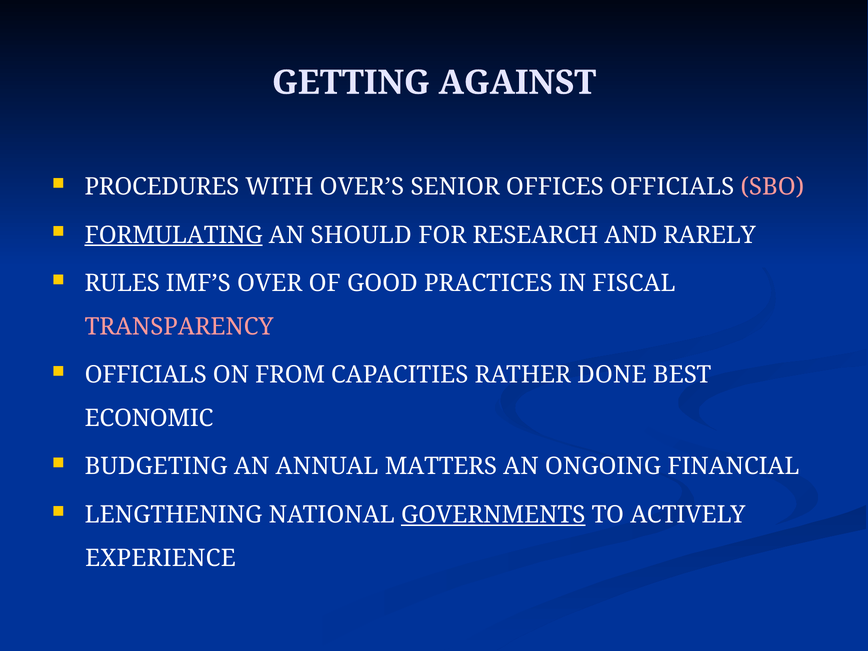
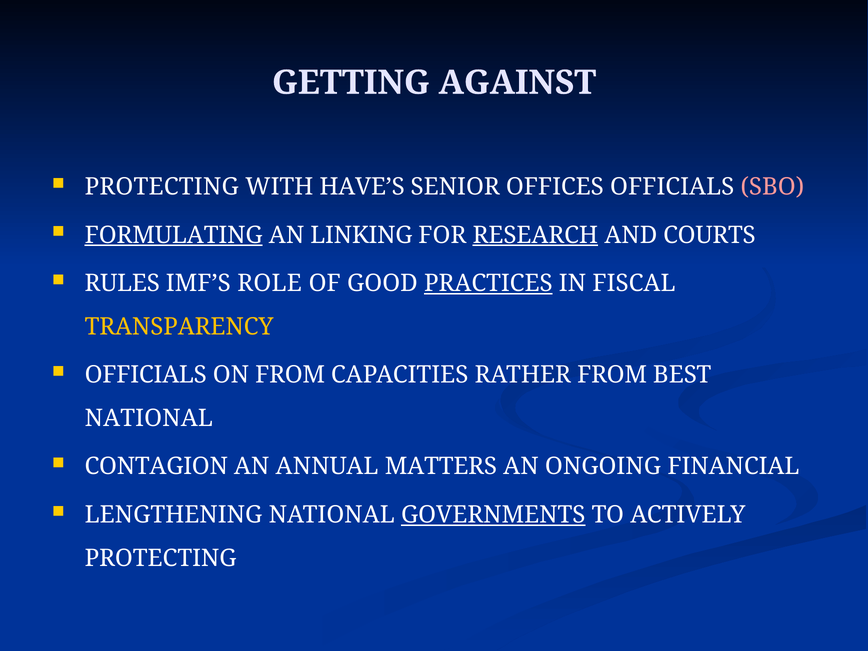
PROCEDURES: PROCEDURES -> PROTECTING (162, 187)
OVER’S: OVER’S -> HAVE’S (362, 187)
SHOULD: SHOULD -> LINKING (361, 235)
RESEARCH underline: none -> present (535, 235)
RARELY: RARELY -> COURTS (709, 235)
OVER: OVER -> ROLE (270, 283)
PRACTICES underline: none -> present (488, 283)
TRANSPARENCY colour: pink -> yellow (179, 327)
RATHER DONE: DONE -> FROM (612, 375)
ECONOMIC: ECONOMIC -> NATIONAL (149, 418)
BUDGETING: BUDGETING -> CONTAGION (156, 467)
EXPERIENCE: EXPERIENCE -> PROTECTING (161, 558)
